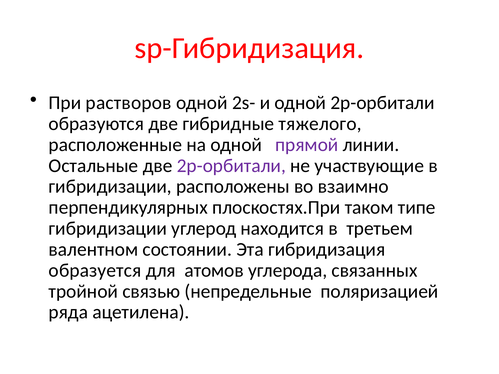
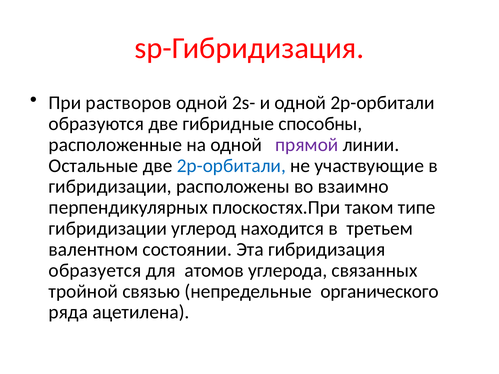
тяжелого: тяжелого -> способны (320, 124)
2р-орбитали colour: purple -> blue (231, 166)
поляризацией: поляризацией -> органического (380, 291)
